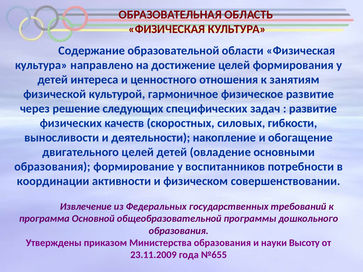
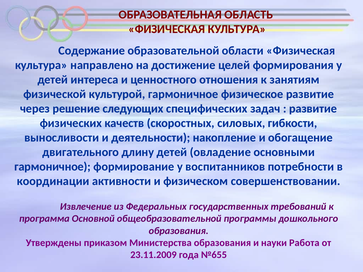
двигательного целей: целей -> длину (138, 152)
образования: образования -> гармоничное (53, 167)
Высоту: Высоту -> Работа (304, 243)
